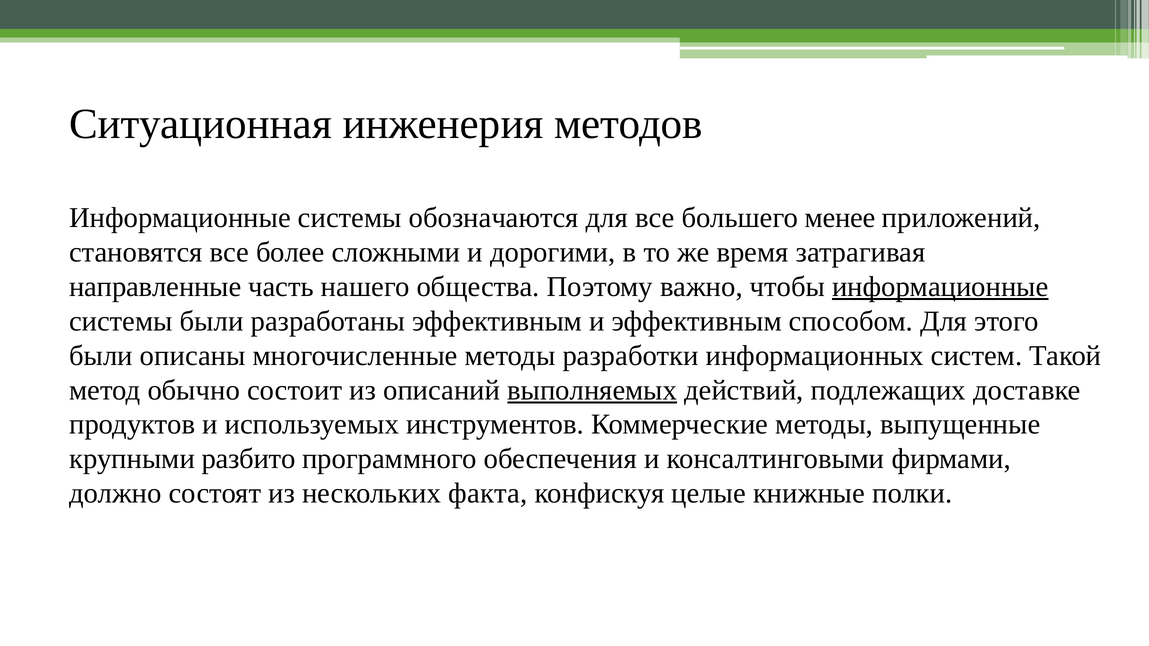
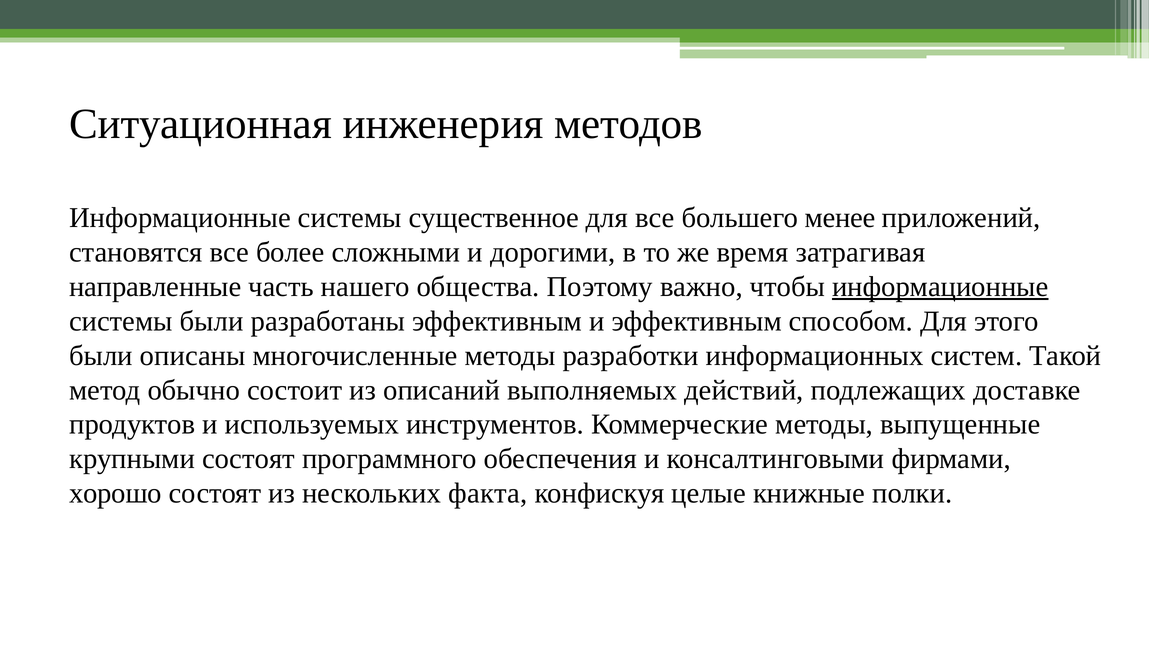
обозначаются: обозначаются -> существенное (494, 218)
выполняемых underline: present -> none (592, 390)
крупными разбито: разбито -> состоят (248, 459)
должно: должно -> хорошо (116, 494)
